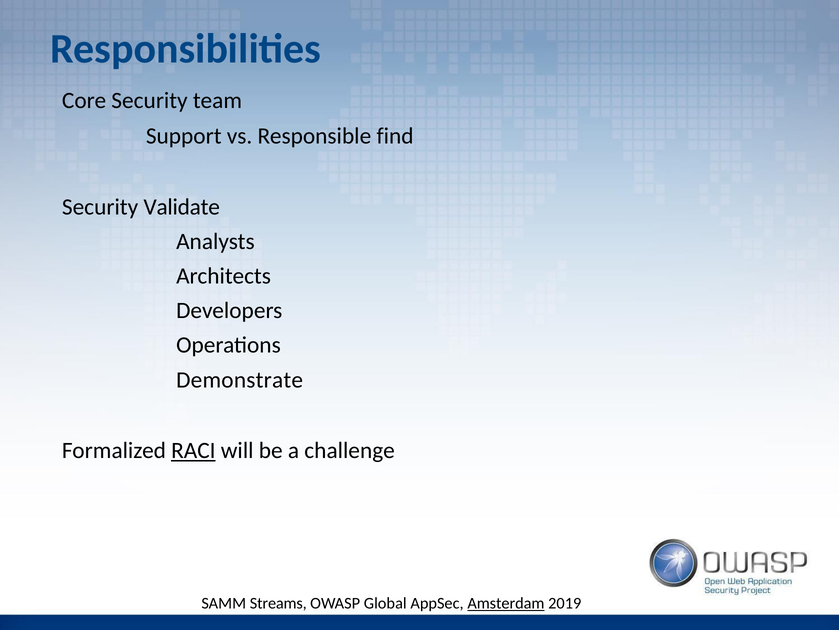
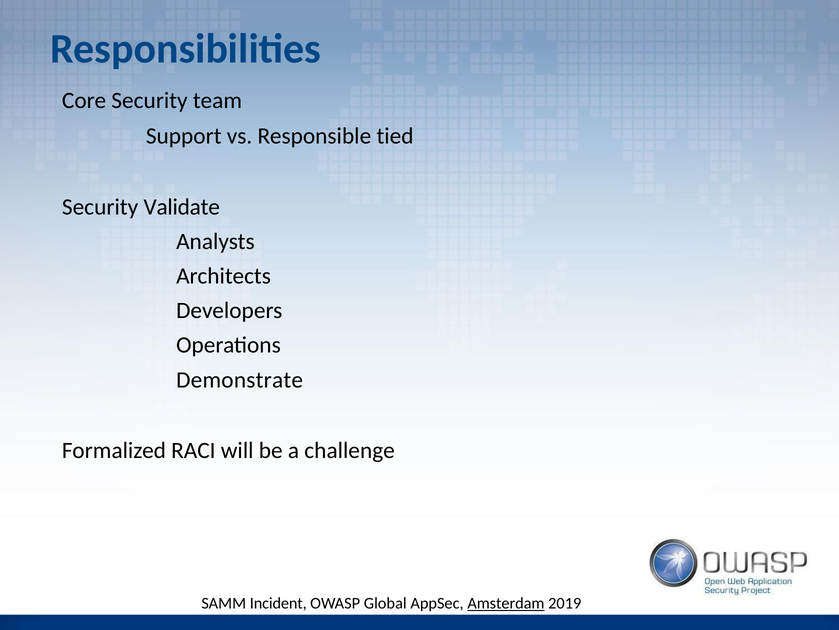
find: find -> tied (395, 136)
RACI underline: present -> none (193, 450)
Streams: Streams -> Incident (278, 603)
